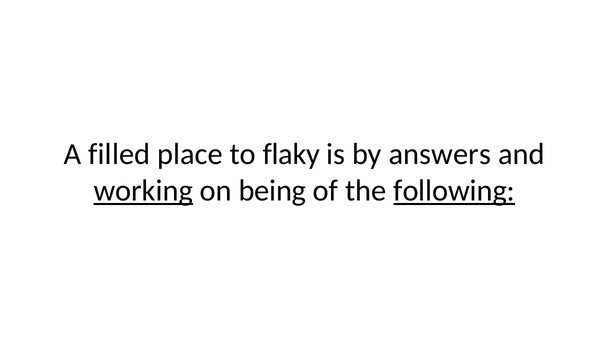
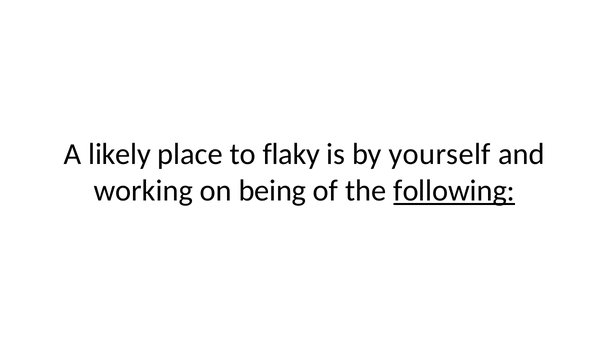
filled: filled -> likely (120, 154)
answers: answers -> yourself (440, 154)
working underline: present -> none (143, 191)
